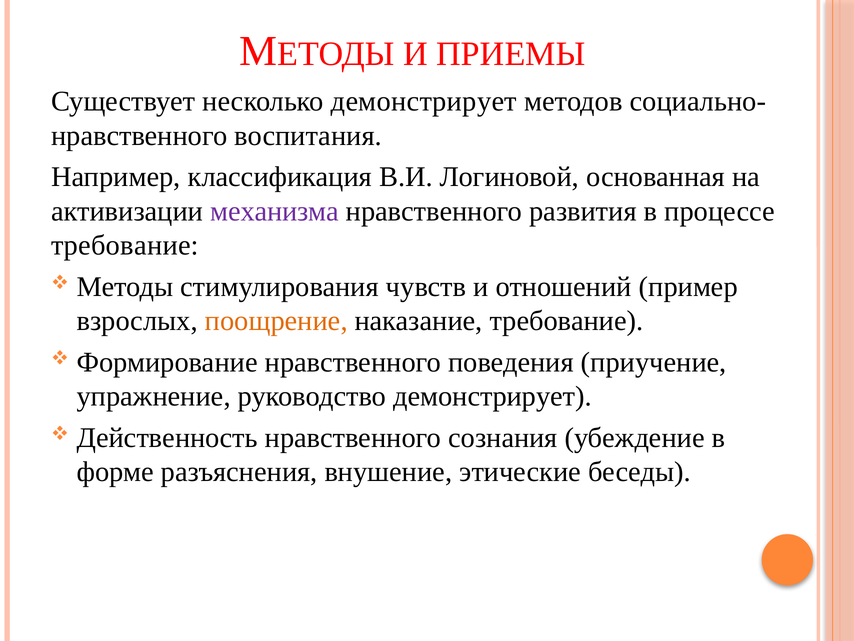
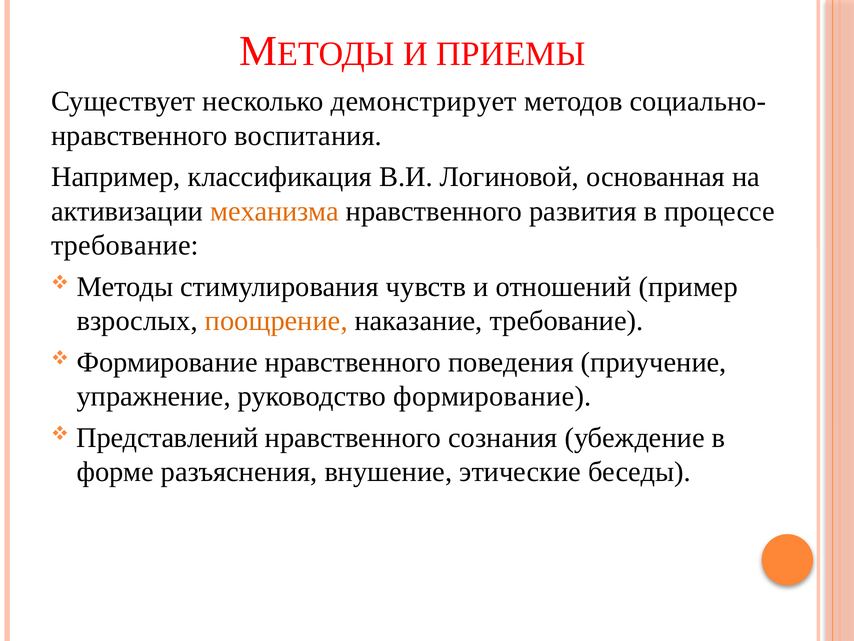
механизма colour: purple -> orange (275, 211)
руководство демонстрирует: демонстрирует -> формирование (492, 396)
Действенность: Действенность -> Представлений (167, 437)
